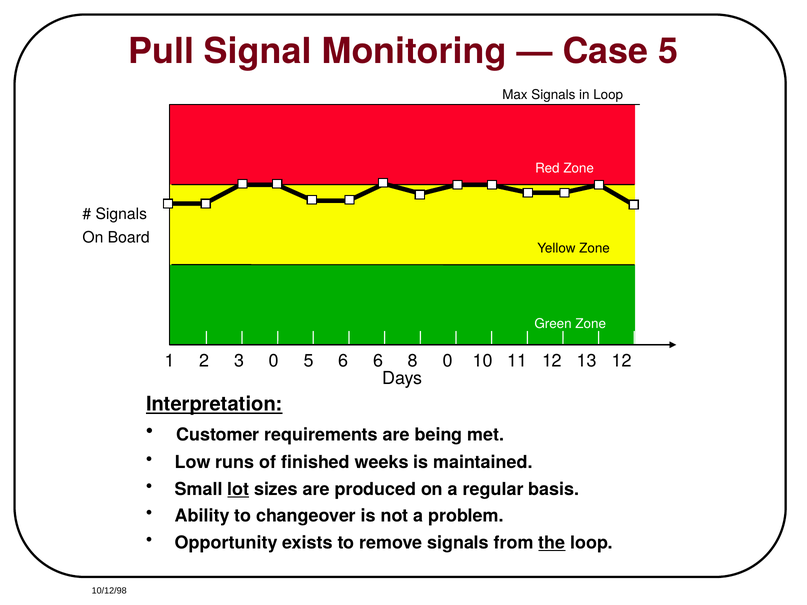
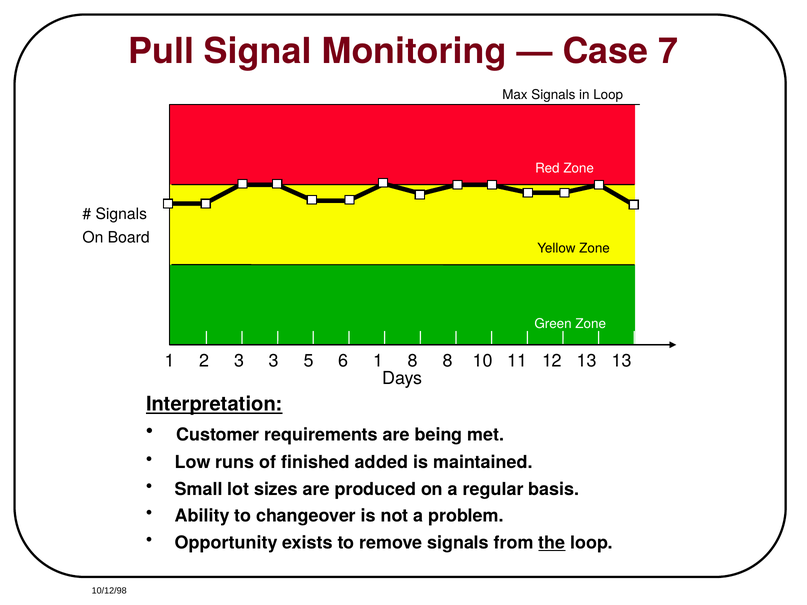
Case 5: 5 -> 7 (668, 52)
3 0: 0 -> 3 (274, 361)
6 6: 6 -> 1 (378, 361)
8 0: 0 -> 8 (448, 361)
13 12: 12 -> 13 (622, 361)
weeks: weeks -> added (382, 462)
lot underline: present -> none (238, 489)
